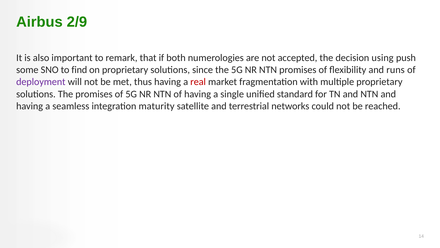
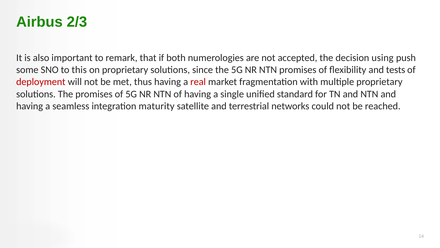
2/9: 2/9 -> 2/3 (77, 22)
find: find -> this (79, 70)
runs: runs -> tests (396, 70)
deployment colour: purple -> red (41, 82)
